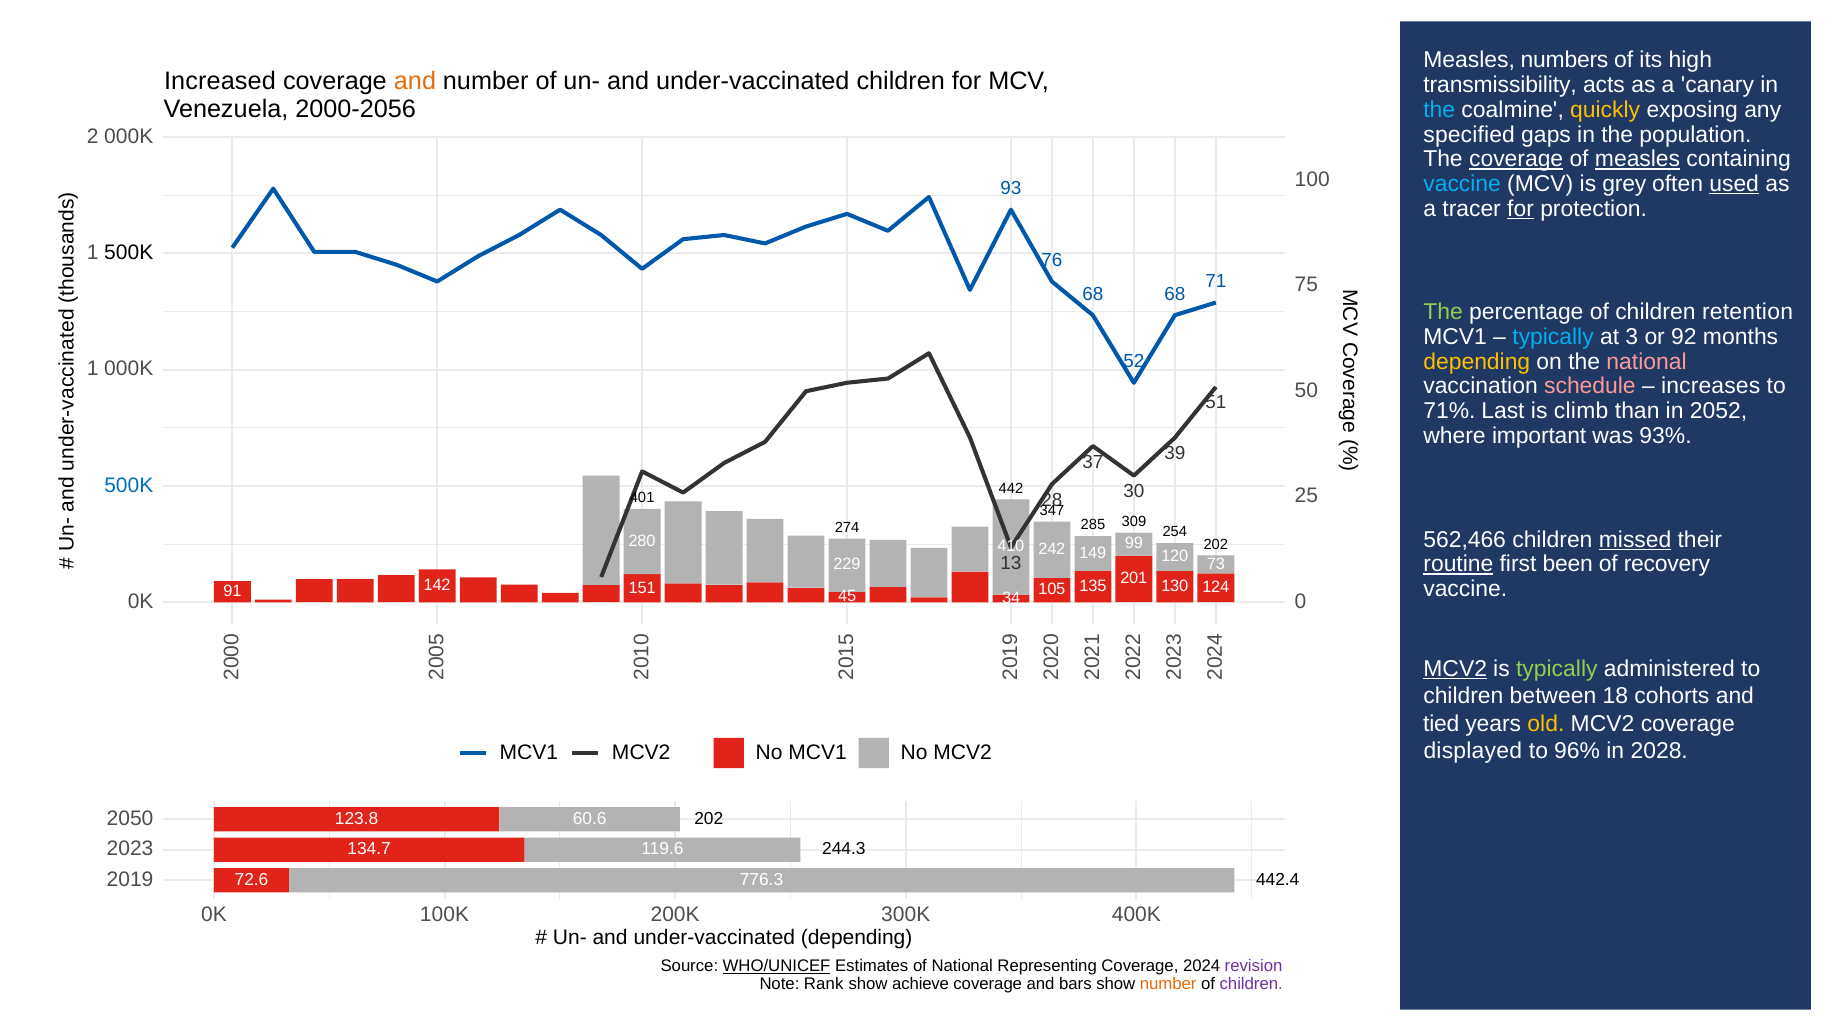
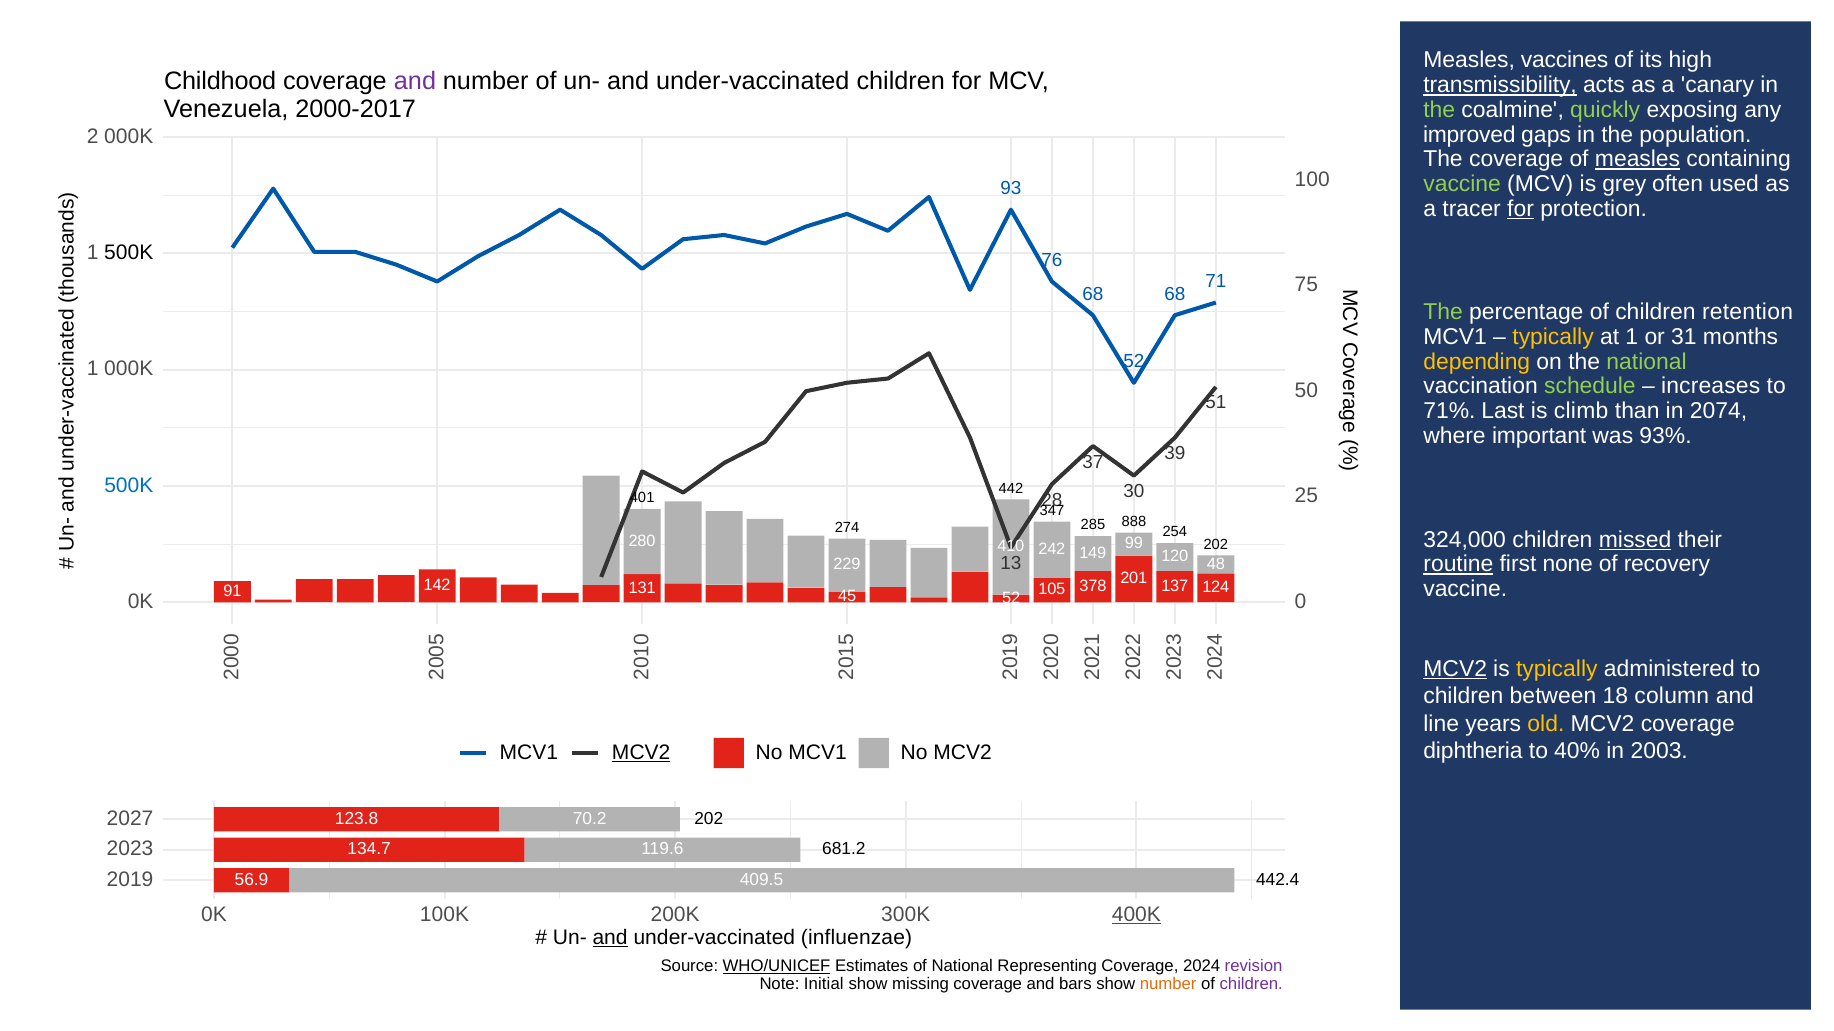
numbers: numbers -> vaccines (1565, 60)
Increased: Increased -> Childhood (220, 81)
and colour: orange -> purple (415, 81)
transmissibility underline: none -> present (1500, 85)
2000-2056: 2000-2056 -> 2000-2017 (356, 110)
the colour: light blue -> light green (1439, 110)
quickly colour: yellow -> light green (1605, 110)
specified: specified -> improved (1469, 135)
coverage underline: present -> none (1516, 159)
vaccine colour: light blue -> light green (1462, 184)
used underline: present -> none (1734, 184)
typically colour: light blue -> yellow (1553, 337)
at 3: 3 -> 1 (1632, 337)
92: 92 -> 31 (1684, 337)
national colour: pink -> light green (1647, 362)
schedule colour: pink -> light green (1590, 387)
2052: 2052 -> 2074 (1719, 411)
309: 309 -> 888 (1134, 522)
562,466: 562,466 -> 324,000 (1465, 540)
73: 73 -> 48 (1216, 564)
been: been -> none (1568, 565)
135: 135 -> 378 (1093, 586)
130: 130 -> 137 (1175, 586)
151: 151 -> 131 (642, 588)
45 34: 34 -> 52 (1011, 598)
typically colour: light green -> yellow (1557, 669)
cohorts: cohorts -> column (1672, 696)
tied: tied -> line (1441, 724)
displayed: displayed -> diphtheria (1473, 752)
96%: 96% -> 40% (1577, 752)
2028: 2028 -> 2003 (1659, 752)
MCV2 underline: none -> present (641, 753)
2050: 2050 -> 2027 (130, 819)
60.6: 60.6 -> 70.2 (590, 819)
244.3: 244.3 -> 681.2 (844, 850)
72.6: 72.6 -> 56.9 (252, 880)
776.3: 776.3 -> 409.5 (762, 880)
400K underline: none -> present (1136, 915)
and underline: none -> present (610, 938)
under-vaccinated depending: depending -> influenzae (856, 938)
Rank: Rank -> Initial (824, 985)
achieve: achieve -> missing (921, 985)
